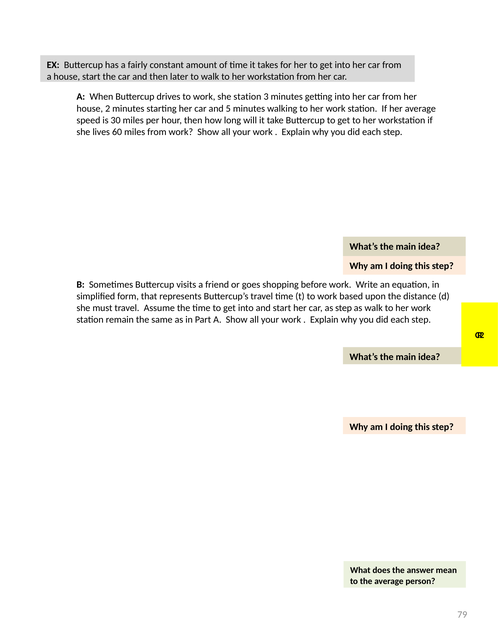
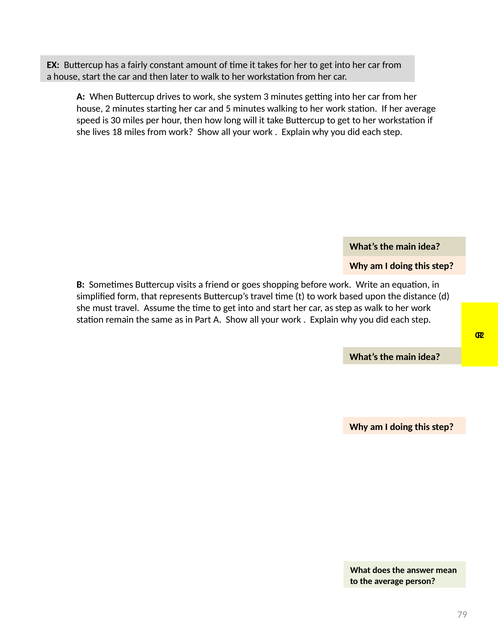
she station: station -> system (247, 97)
60: 60 -> 18 (117, 132)
